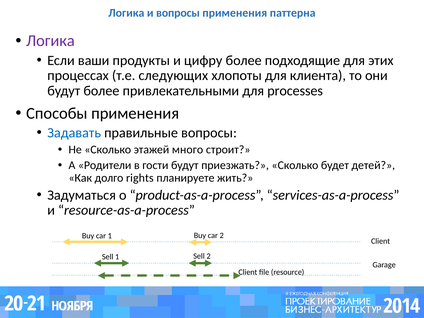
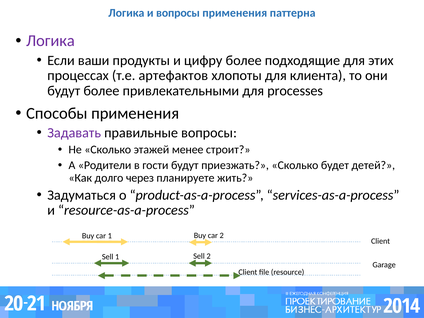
следующих: следующих -> артефактов (173, 76)
Задавать colour: blue -> purple (74, 133)
много: много -> менее (188, 150)
rights: rights -> через (140, 178)
